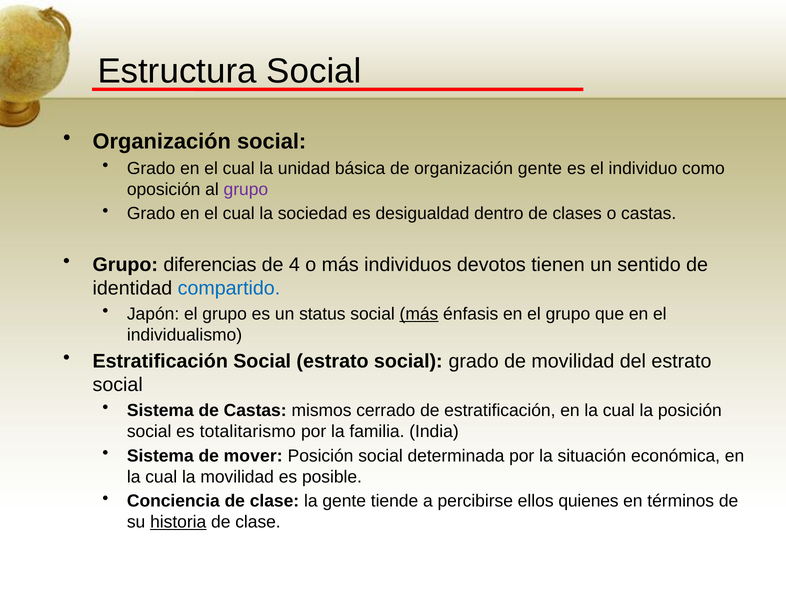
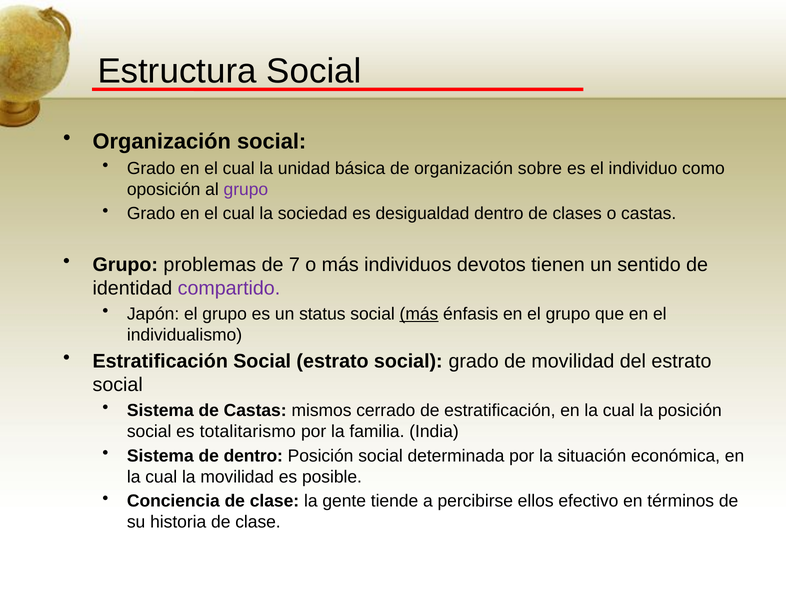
organización gente: gente -> sobre (540, 168)
diferencias: diferencias -> problemas (210, 264)
4: 4 -> 7 (294, 264)
compartido colour: blue -> purple (229, 288)
de mover: mover -> dentro (253, 455)
quienes: quienes -> efectivo (588, 501)
historia underline: present -> none (178, 522)
